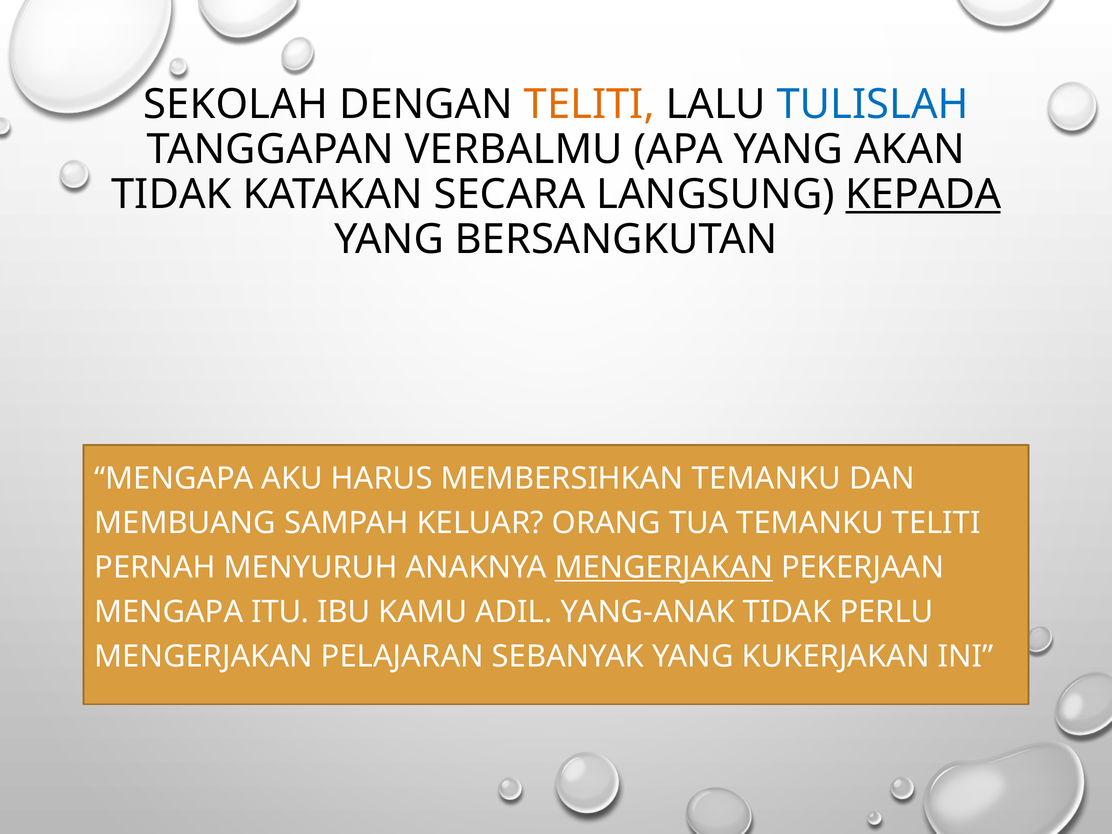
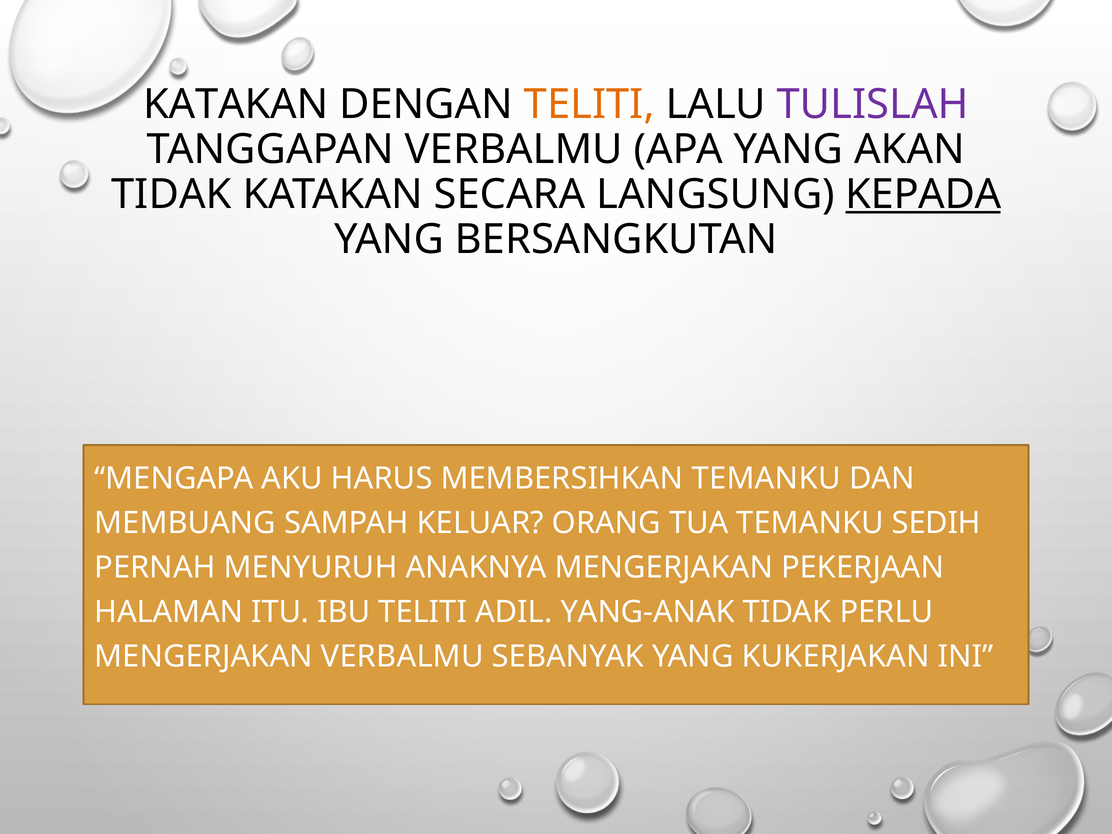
SEKOLAH: SEKOLAH -> KATAKAN (236, 104)
TULISLAH colour: blue -> purple (873, 104)
TEMANKU TELITI: TELITI -> SEDIH (936, 523)
MENGERJAKAN underline: present -> none (664, 567)
MENGAPA: MENGAPA -> HALAMAN (169, 612)
IBU KAMU: KAMU -> TELITI (423, 612)
MENGERJAKAN PELAJARAN: PELAJARAN -> VERBALMU (402, 656)
